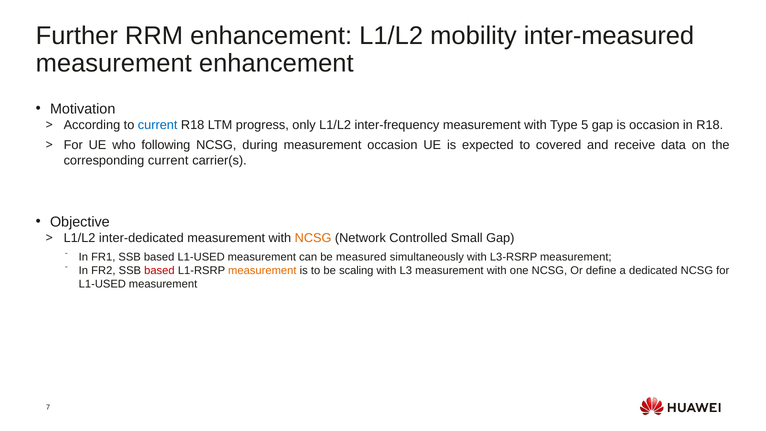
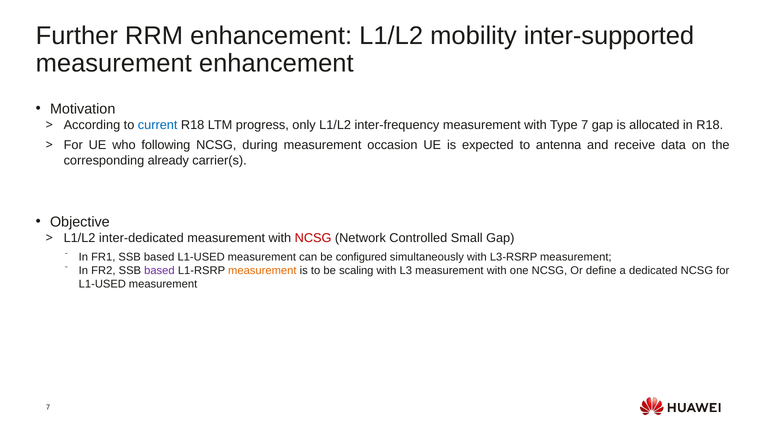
inter-measured: inter-measured -> inter-supported (609, 36)
Type 5: 5 -> 7 (585, 125)
is occasion: occasion -> allocated (654, 125)
covered: covered -> antenna (559, 145)
corresponding current: current -> already (168, 160)
NCSG colour: orange -> red (313, 238)
measured: measured -> configured (361, 257)
based colour: red -> purple (159, 270)
